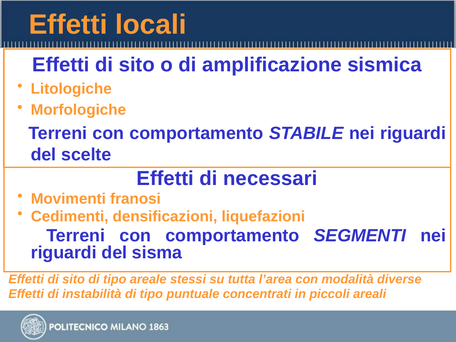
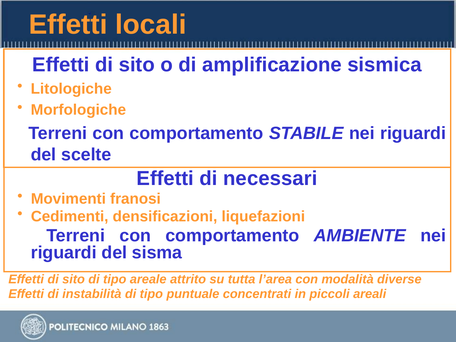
SEGMENTI: SEGMENTI -> AMBIENTE (360, 236)
stessi: stessi -> attrito (188, 279)
